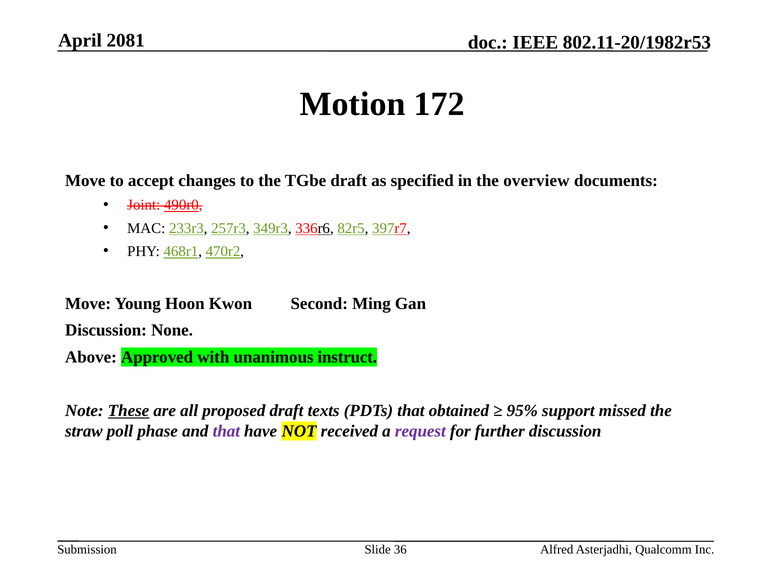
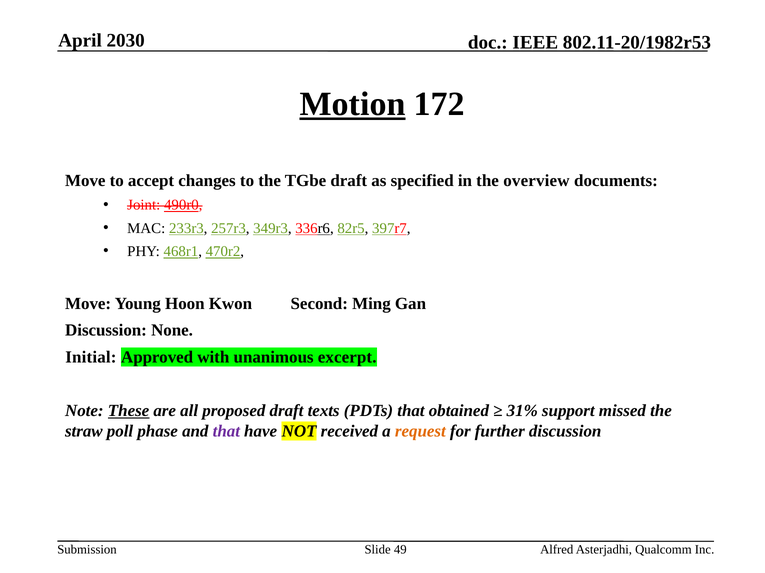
2081: 2081 -> 2030 (126, 41)
Motion underline: none -> present (353, 104)
Above: Above -> Initial (91, 358)
instruct: instruct -> excerpt (347, 358)
95%: 95% -> 31% (522, 411)
request colour: purple -> orange (420, 431)
36: 36 -> 49 (400, 550)
